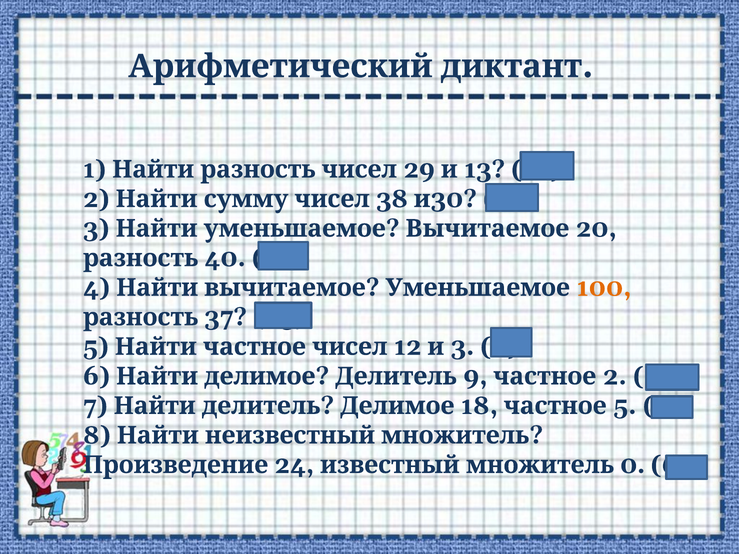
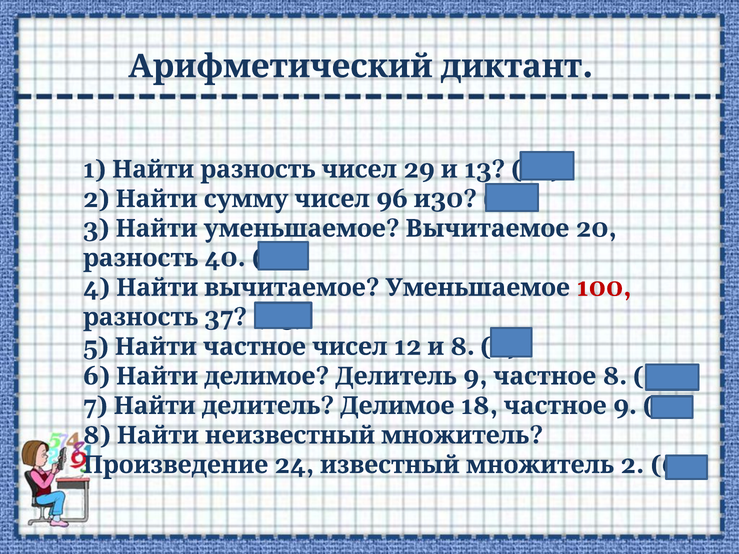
38: 38 -> 96 (392, 199)
100 colour: orange -> red (604, 288)
12 3: 3 -> 8 (463, 347)
9 2: 2 -> 8 (615, 376)
18 5: 5 -> 9 (625, 406)
24 0: 0 -> 2 (632, 465)
